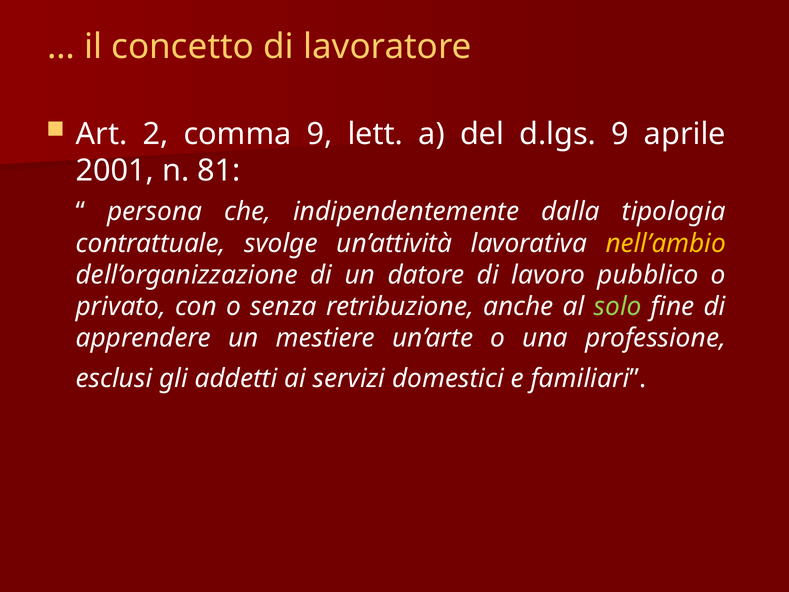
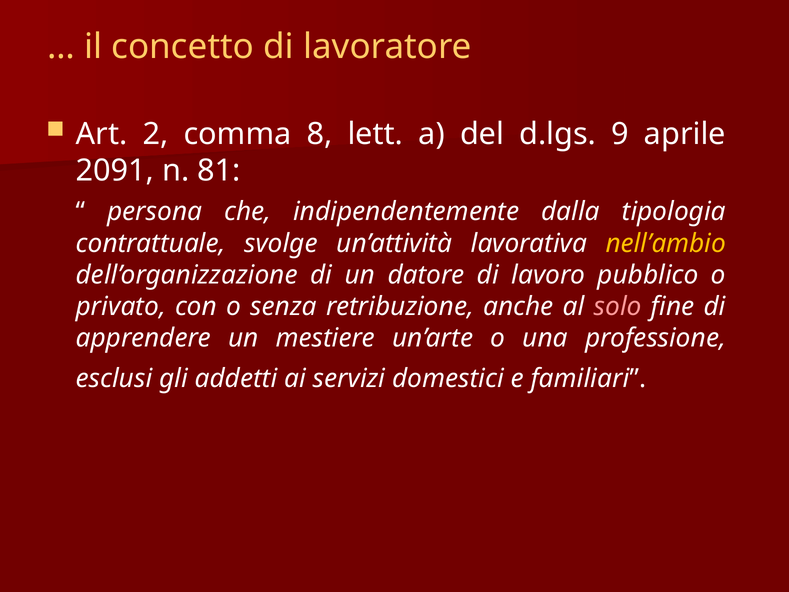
comma 9: 9 -> 8 (320, 134)
2001: 2001 -> 2091 (115, 171)
solo colour: light green -> pink (618, 306)
